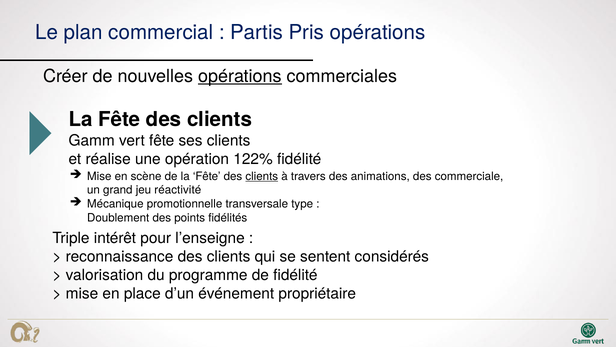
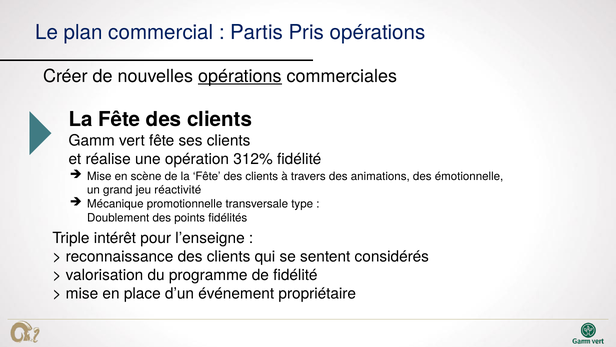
122%: 122% -> 312% (253, 159)
clients underline: present -> none (262, 176)
commerciale: commerciale -> émotionnelle (469, 176)
